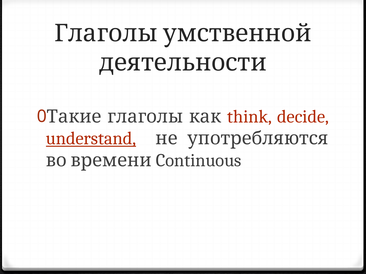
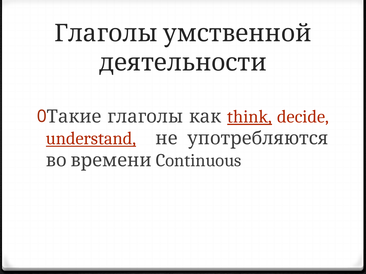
think underline: none -> present (250, 117)
